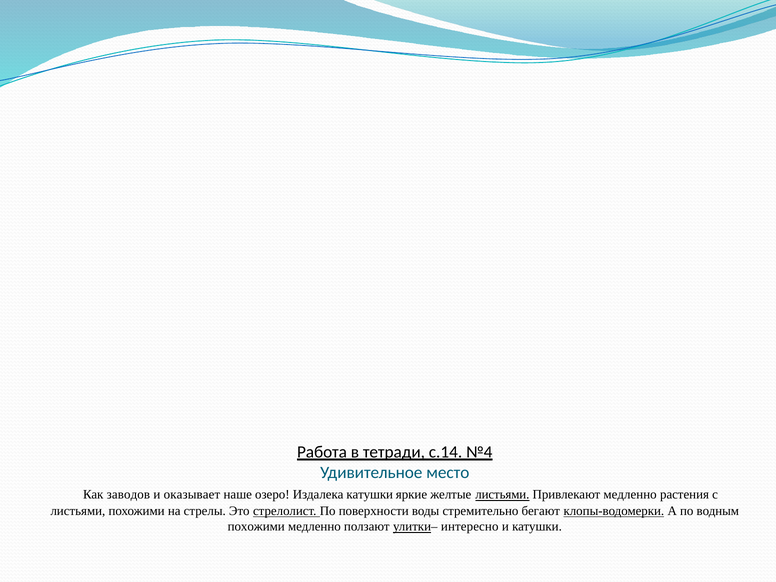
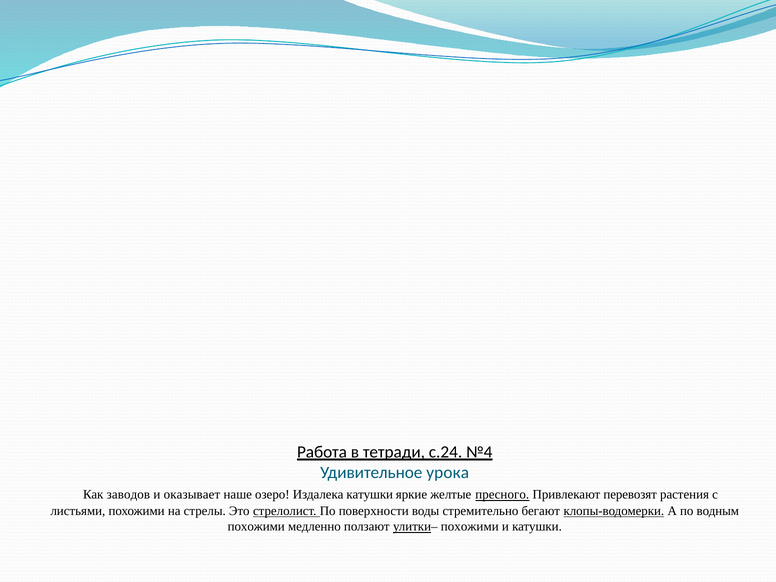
с.14: с.14 -> с.24 (446, 452)
место: место -> урока (448, 473)
желтые листьями: листьями -> пресного (502, 495)
Привлекают медленно: медленно -> перевозят (630, 495)
улитки– интересно: интересно -> похожими (470, 527)
